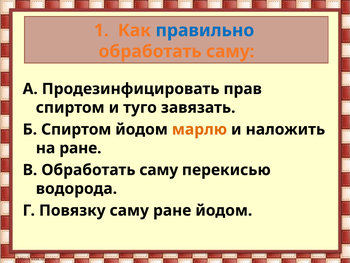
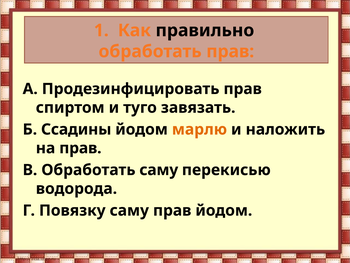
правильно colour: blue -> black (205, 30)
саму: саму -> прав (230, 51)
Б Спиртом: Спиртом -> Ссадины (76, 129)
на ране: ране -> прав (80, 148)
саму ране: ране -> прав (172, 210)
